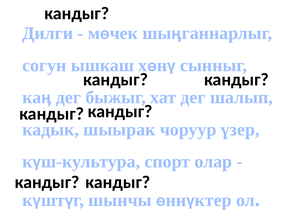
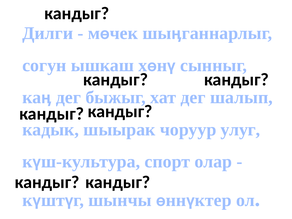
үзер: үзер -> улуг (240, 130)
